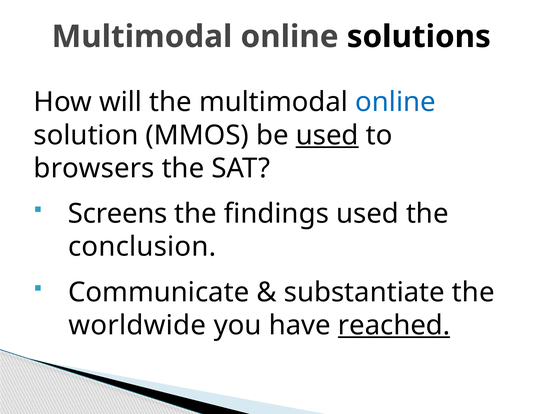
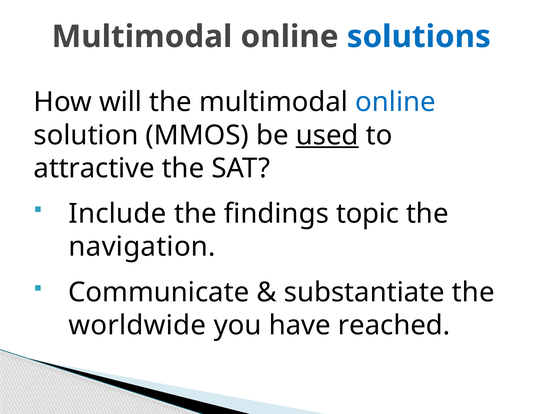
solutions colour: black -> blue (419, 37)
browsers: browsers -> attractive (94, 168)
Screens: Screens -> Include (117, 214)
findings used: used -> topic (368, 214)
conclusion: conclusion -> navigation (142, 247)
reached underline: present -> none (394, 325)
